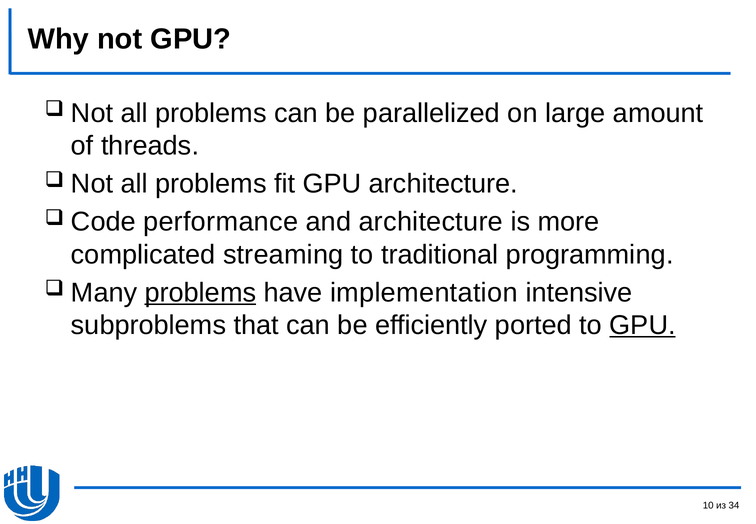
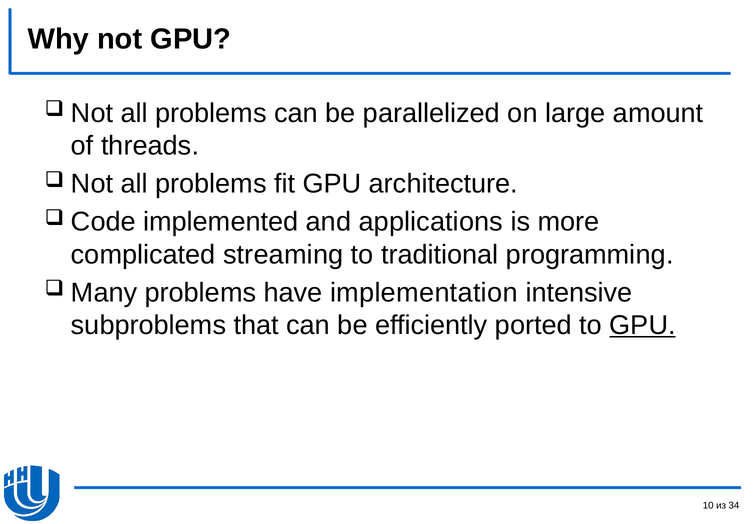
performance: performance -> implemented (221, 222)
and architecture: architecture -> applications (431, 222)
problems underline: present -> none (200, 292)
